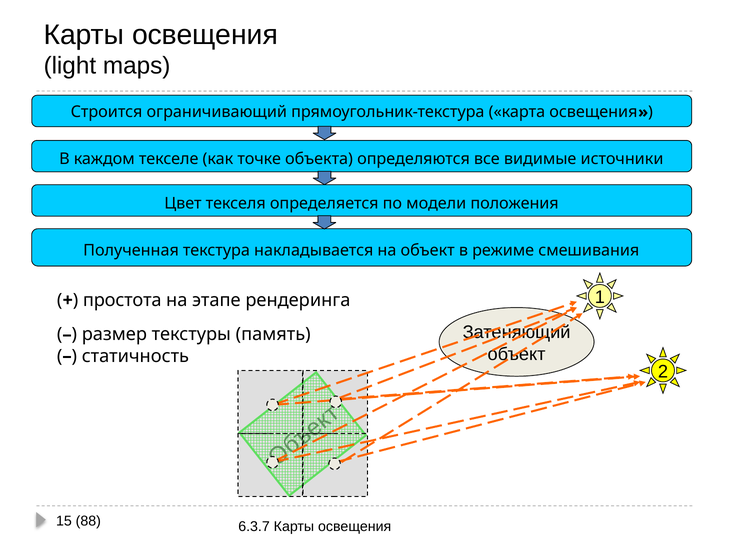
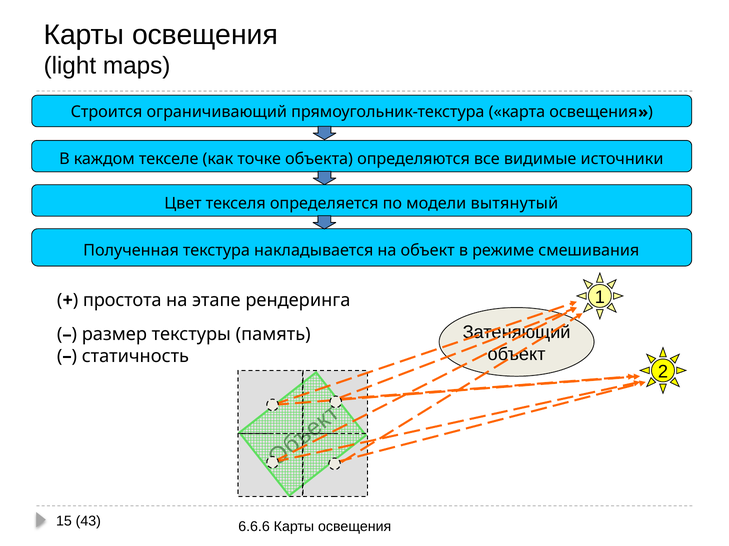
положения: положения -> вытянутый (514, 204)
88: 88 -> 43 (88, 522)
6.3.7: 6.3.7 -> 6.6.6 (254, 527)
